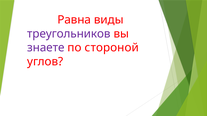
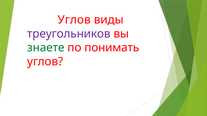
Равна: Равна -> Углов (74, 20)
знаете colour: purple -> green (46, 48)
стороной: стороной -> понимать (112, 48)
